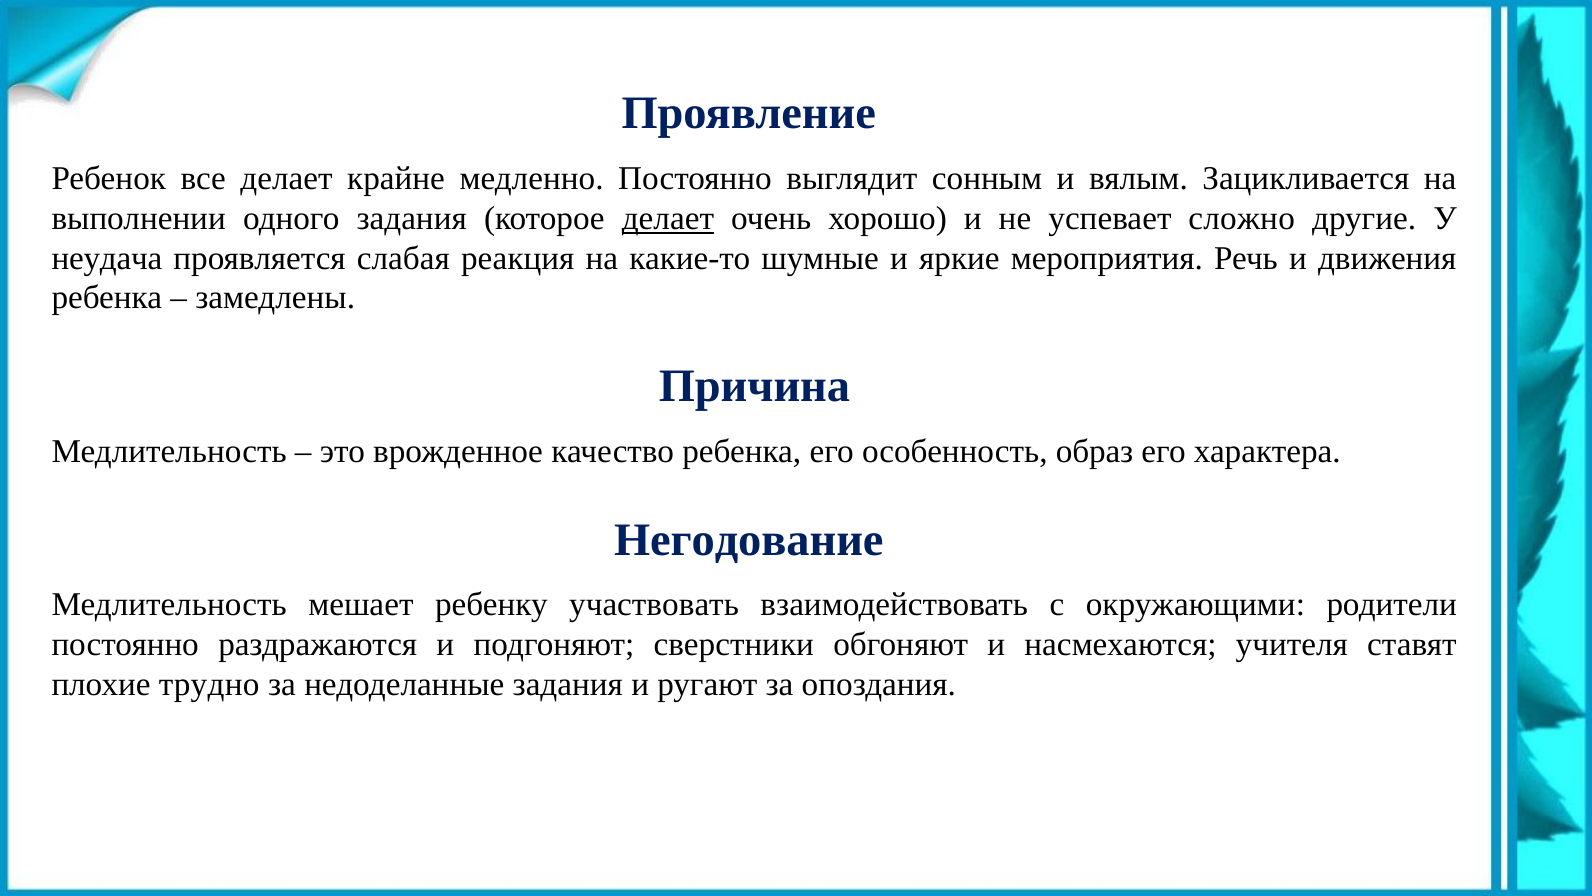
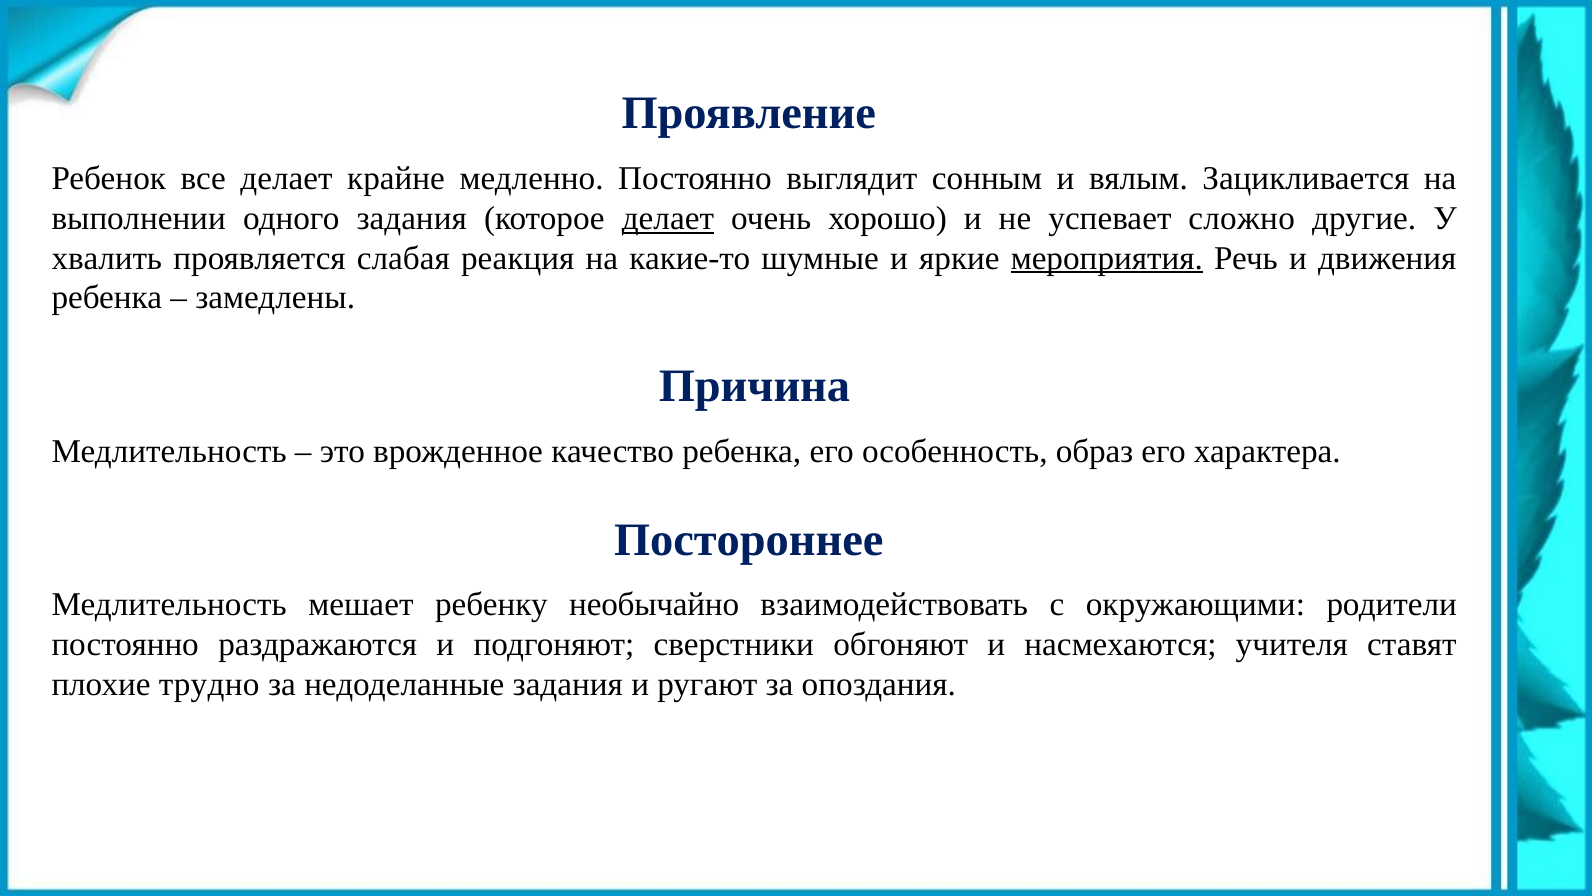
неудача: неудача -> хвалить (107, 258)
мероприятия underline: none -> present (1107, 258)
Негодование: Негодование -> Постороннее (749, 540)
участвовать: участвовать -> необычайно (654, 604)
